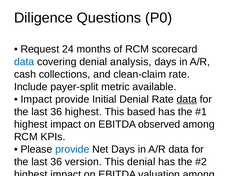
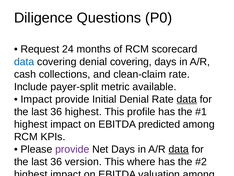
denial analysis: analysis -> covering (131, 62)
based: based -> profile (141, 111)
observed: observed -> predicted (159, 124)
provide colour: blue -> purple (72, 149)
data underline: none -> present (179, 149)
This denial: denial -> where (141, 161)
